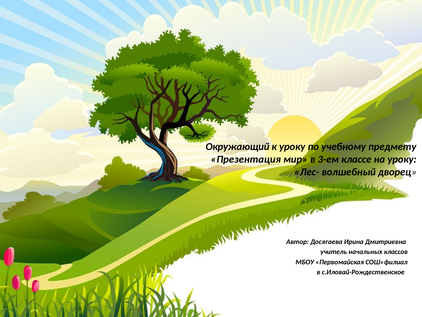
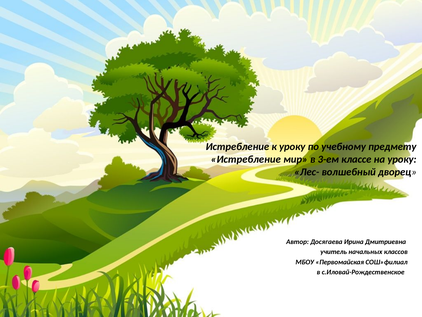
Окружающий: Окружающий -> Истребление (237, 146)
Презентация: Презентация -> Истребление (246, 159)
